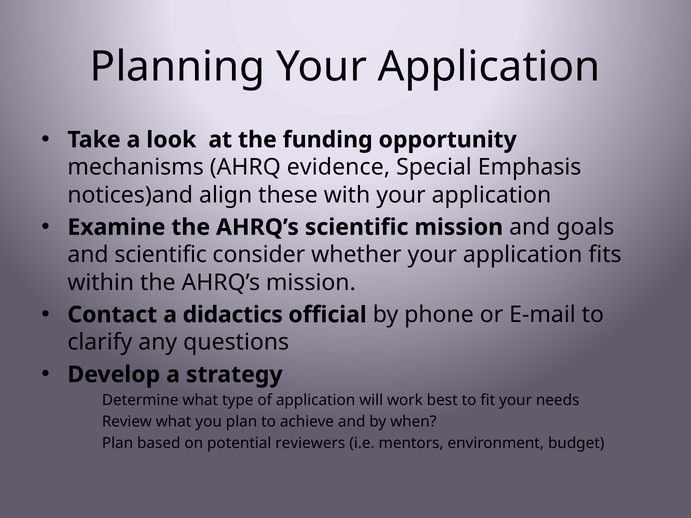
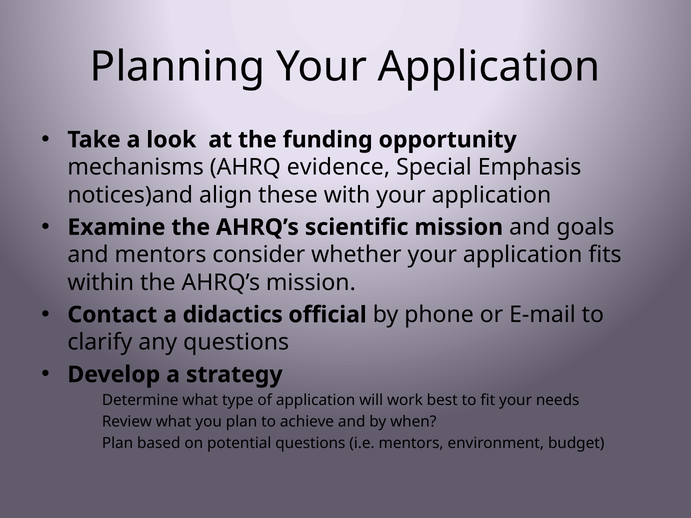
and scientific: scientific -> mentors (161, 255)
potential reviewers: reviewers -> questions (310, 443)
